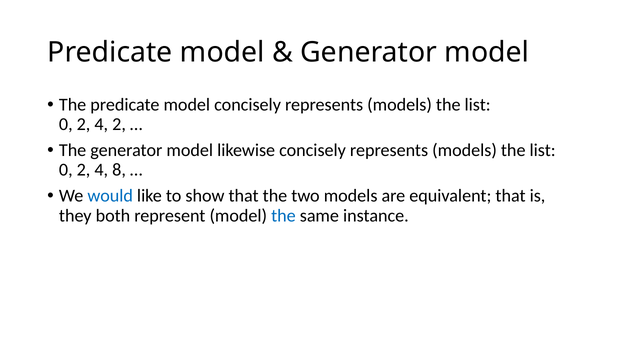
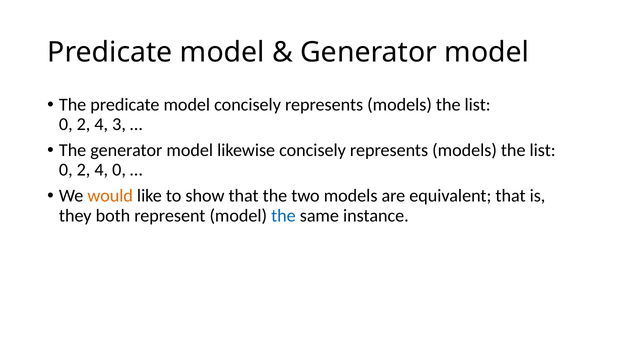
4 2: 2 -> 3 (119, 125)
4 8: 8 -> 0 (119, 170)
would colour: blue -> orange (110, 196)
